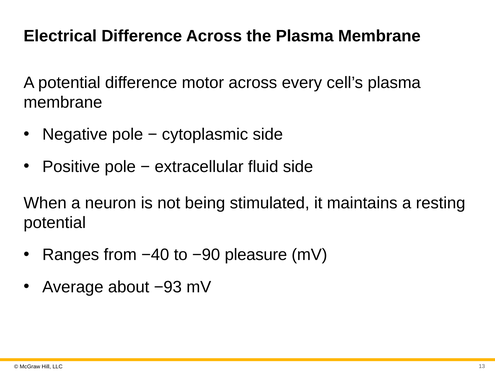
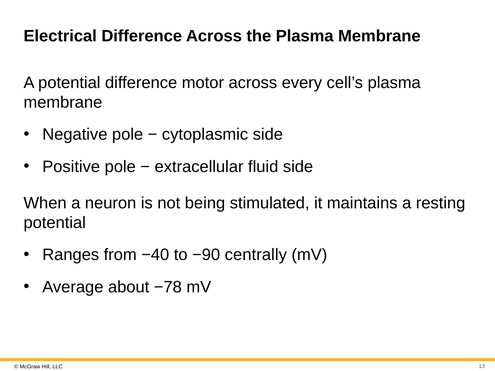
pleasure: pleasure -> centrally (256, 255)
−93: −93 -> −78 (168, 287)
